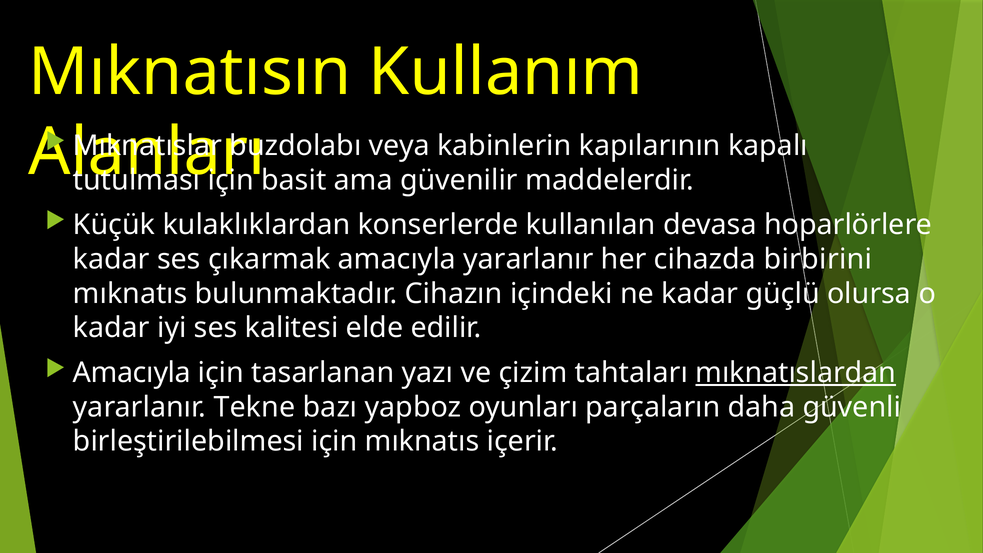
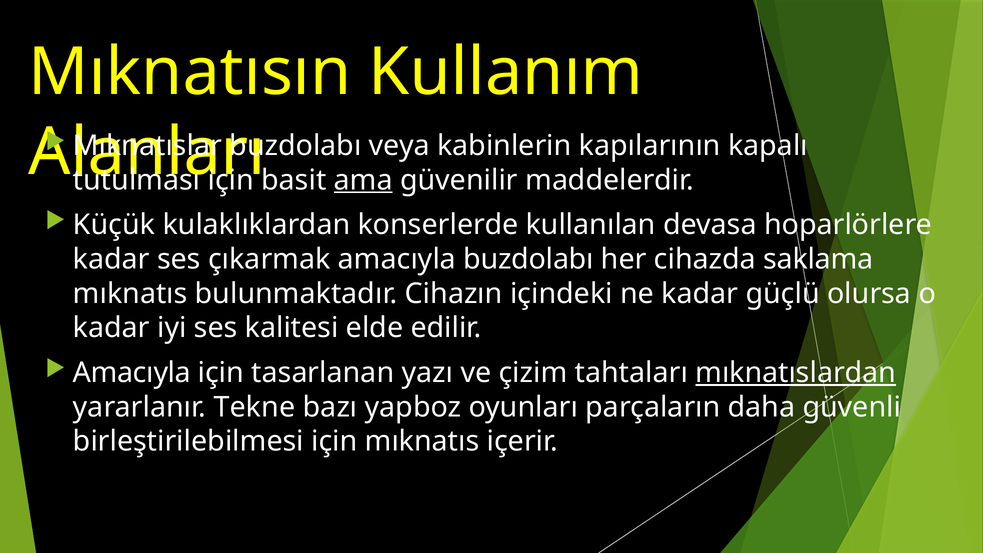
ama underline: none -> present (363, 180)
amacıyla yararlanır: yararlanır -> buzdolabı (529, 259)
birbirini: birbirini -> saklama (818, 259)
